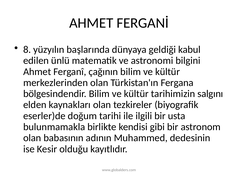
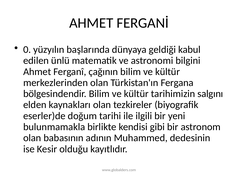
8: 8 -> 0 (27, 50)
usta: usta -> yeni (177, 116)
